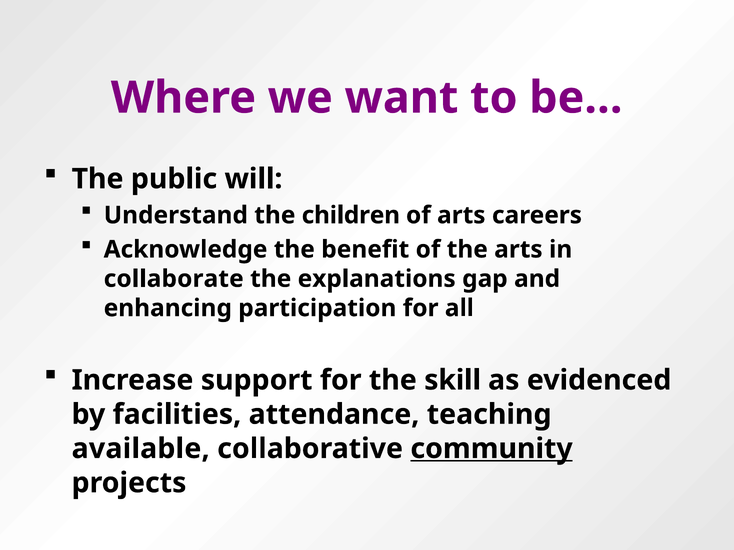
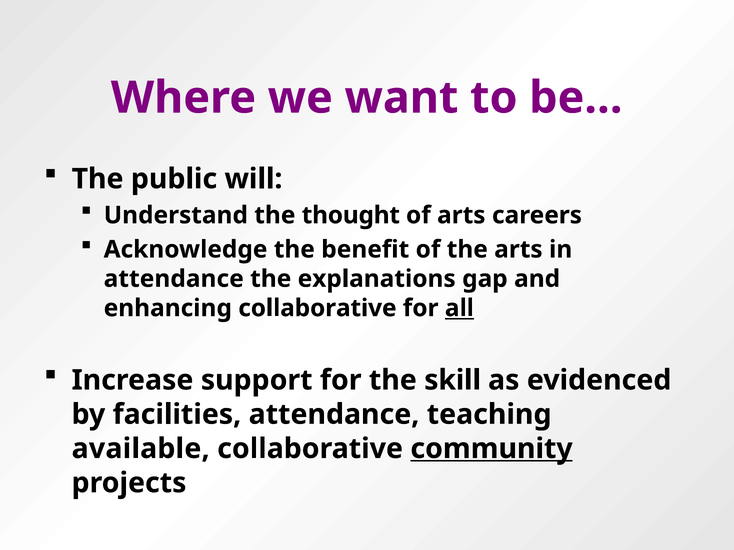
children: children -> thought (351, 215)
collaborate: collaborate -> attendance (174, 279)
enhancing participation: participation -> collaborative (317, 308)
all underline: none -> present (459, 308)
